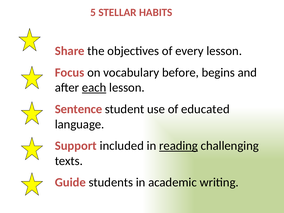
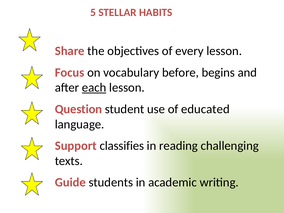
Sentence: Sentence -> Question (78, 109)
included: included -> classifies (122, 146)
reading underline: present -> none (179, 146)
